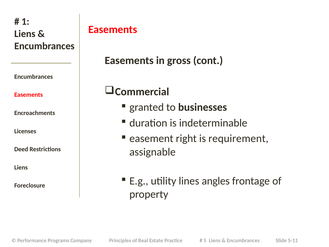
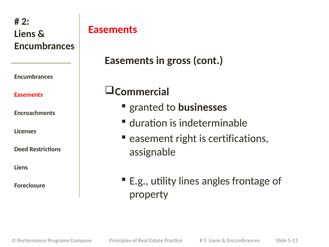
1: 1 -> 2 (25, 22)
requirement: requirement -> certifications (239, 138)
